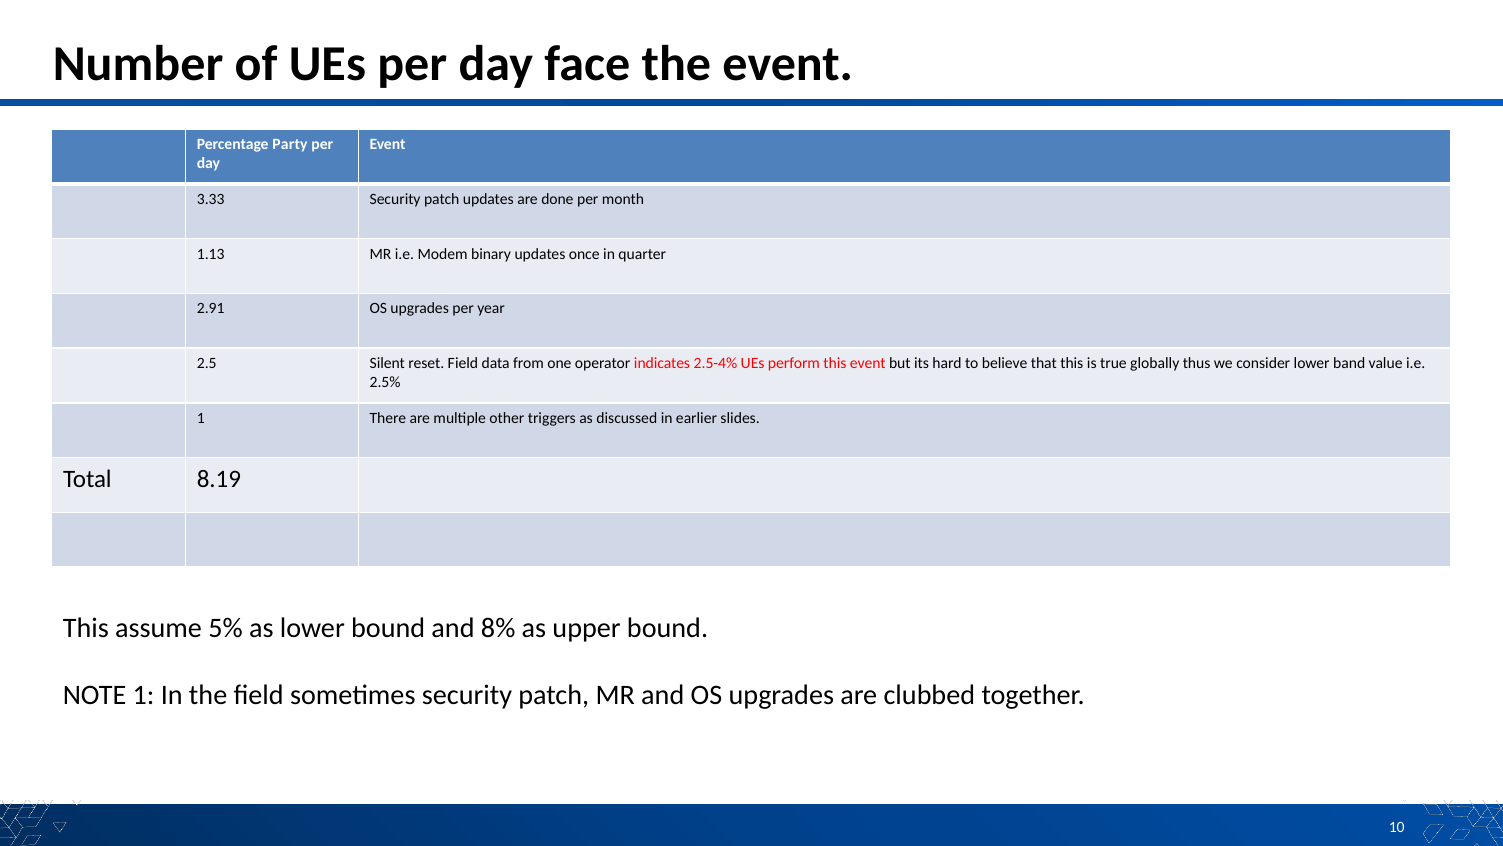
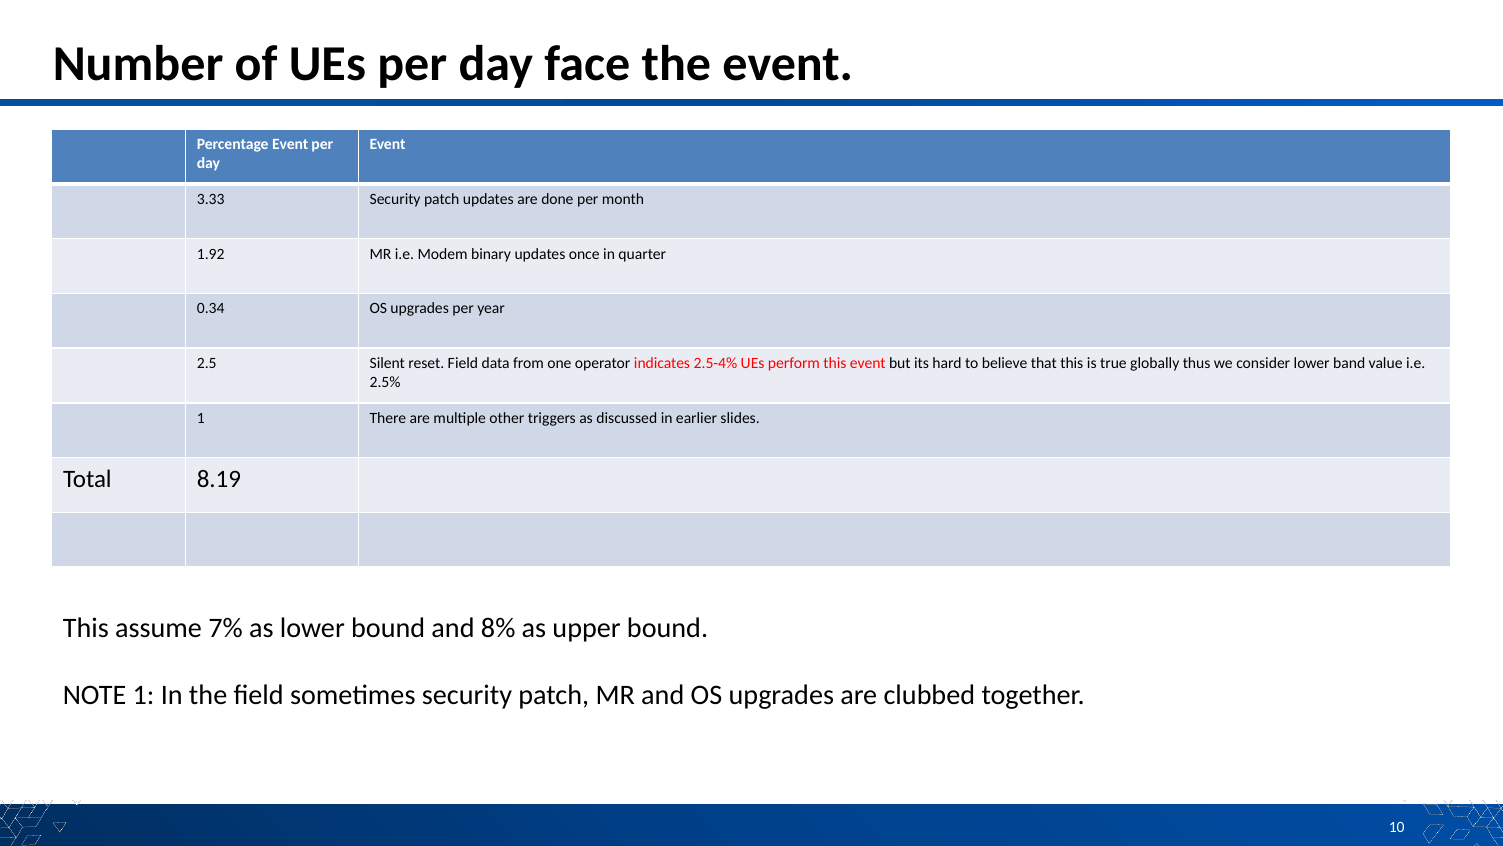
Percentage Party: Party -> Event (290, 144)
1.13: 1.13 -> 1.92 (211, 254)
2.91: 2.91 -> 0.34 (211, 308)
5%: 5% -> 7% (226, 628)
